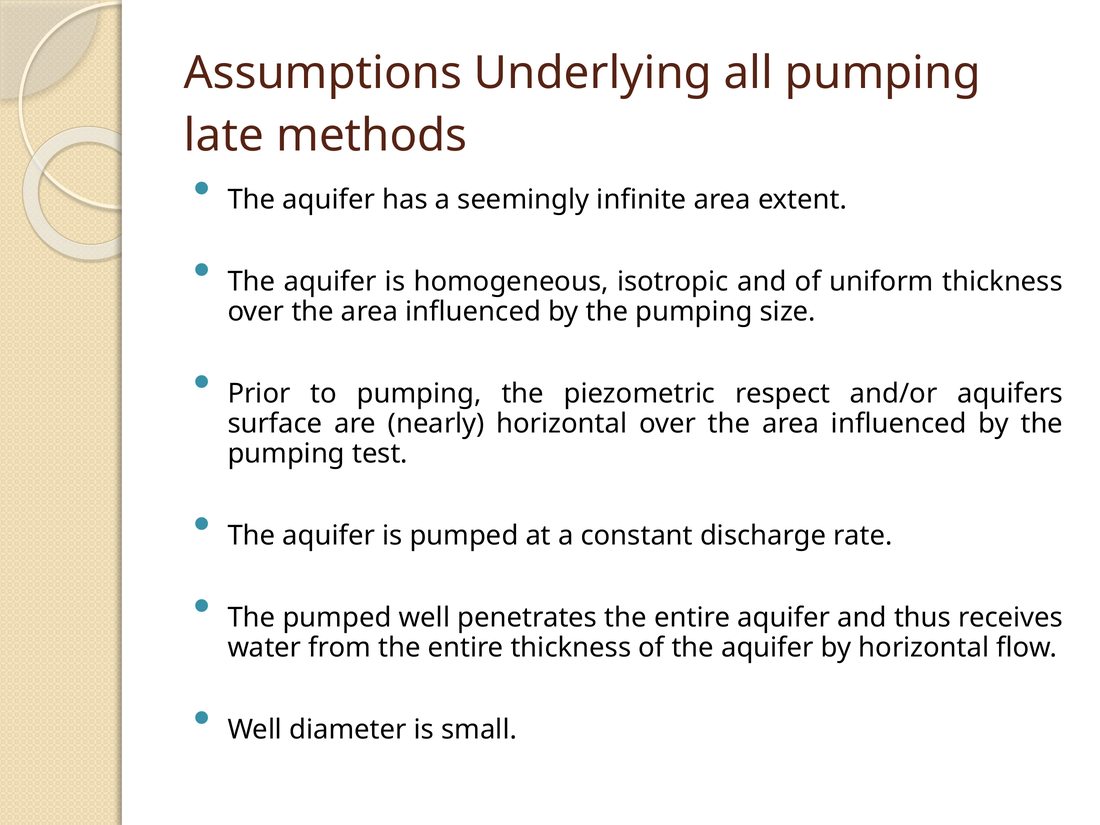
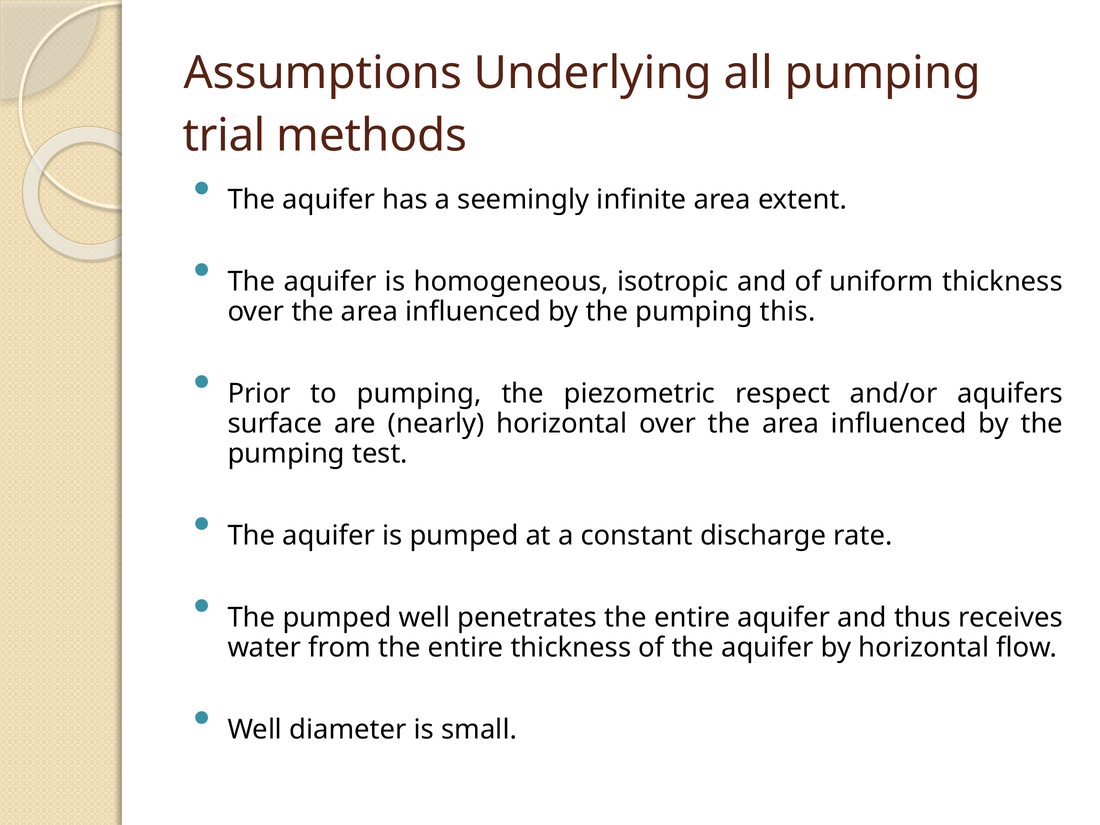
late: late -> trial (224, 136)
size: size -> this (788, 312)
